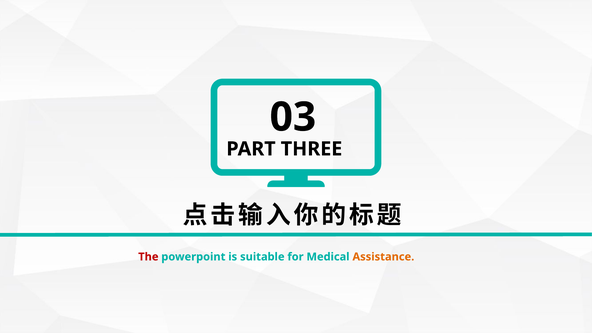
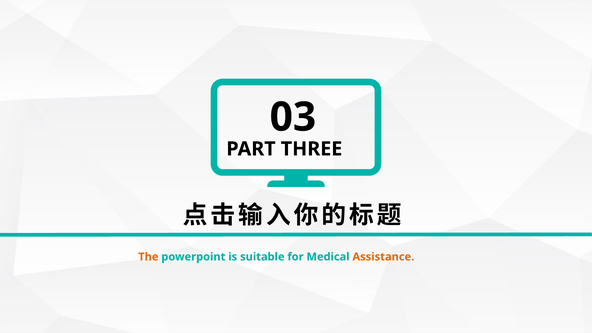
The colour: red -> orange (148, 257)
